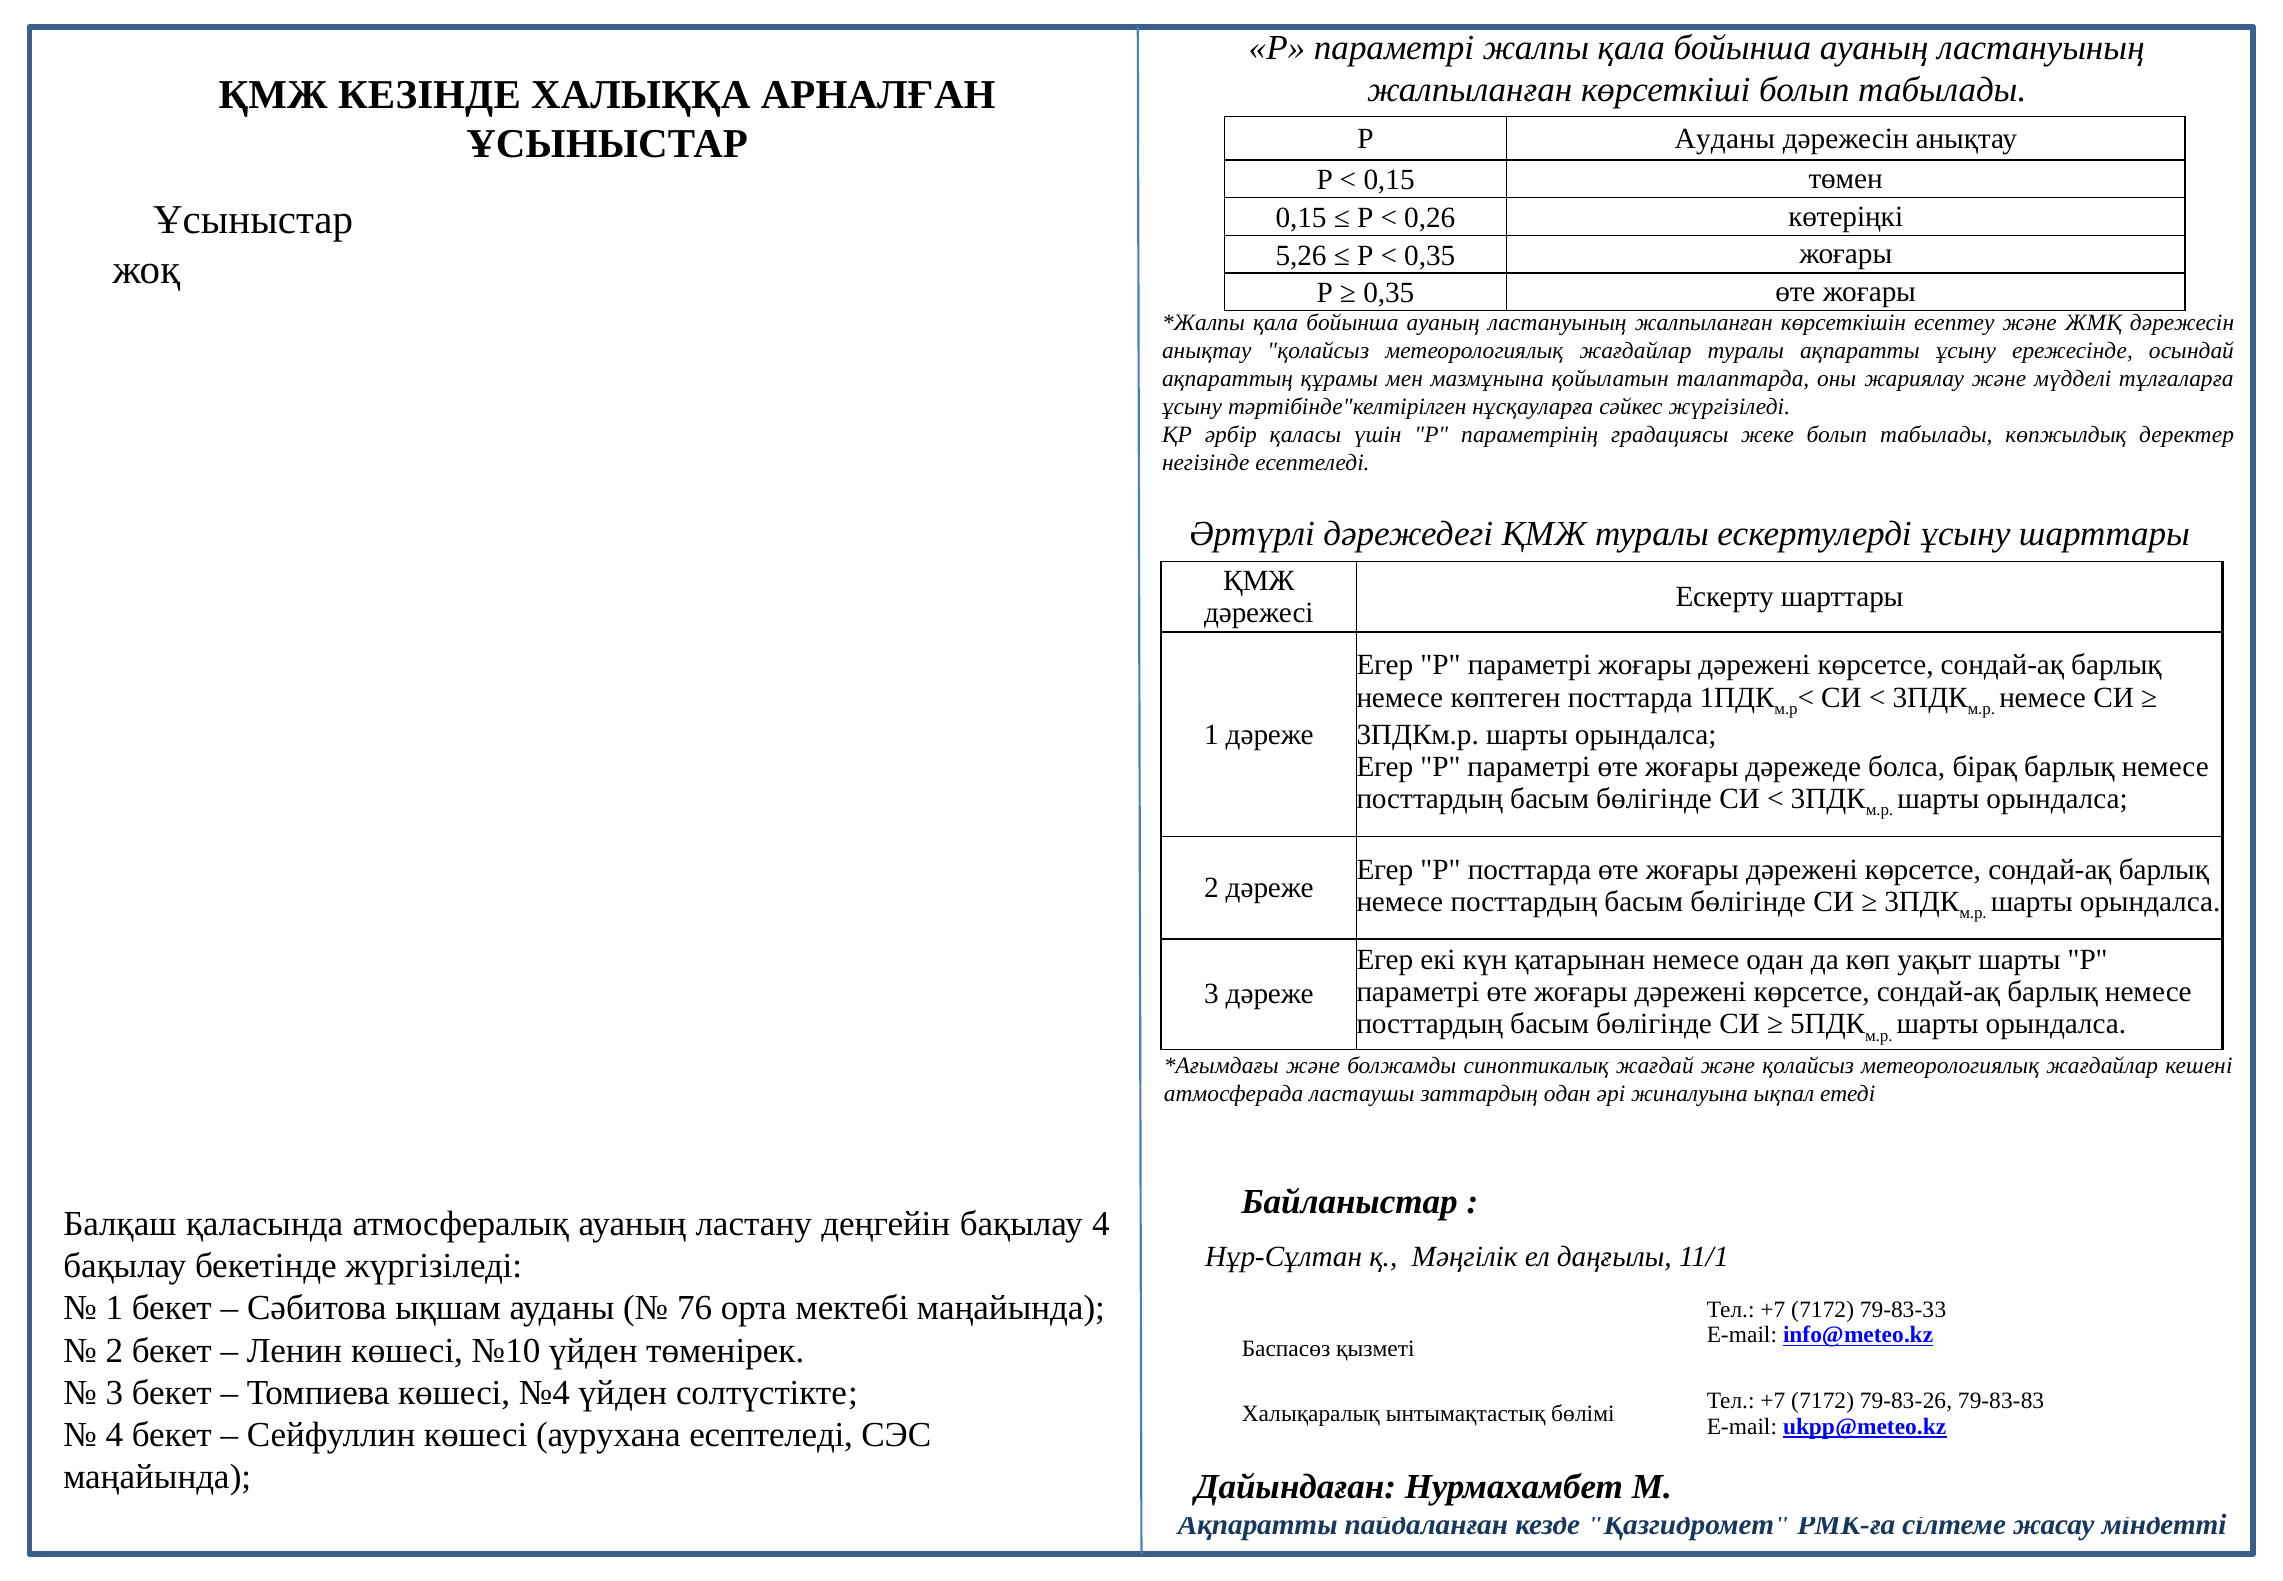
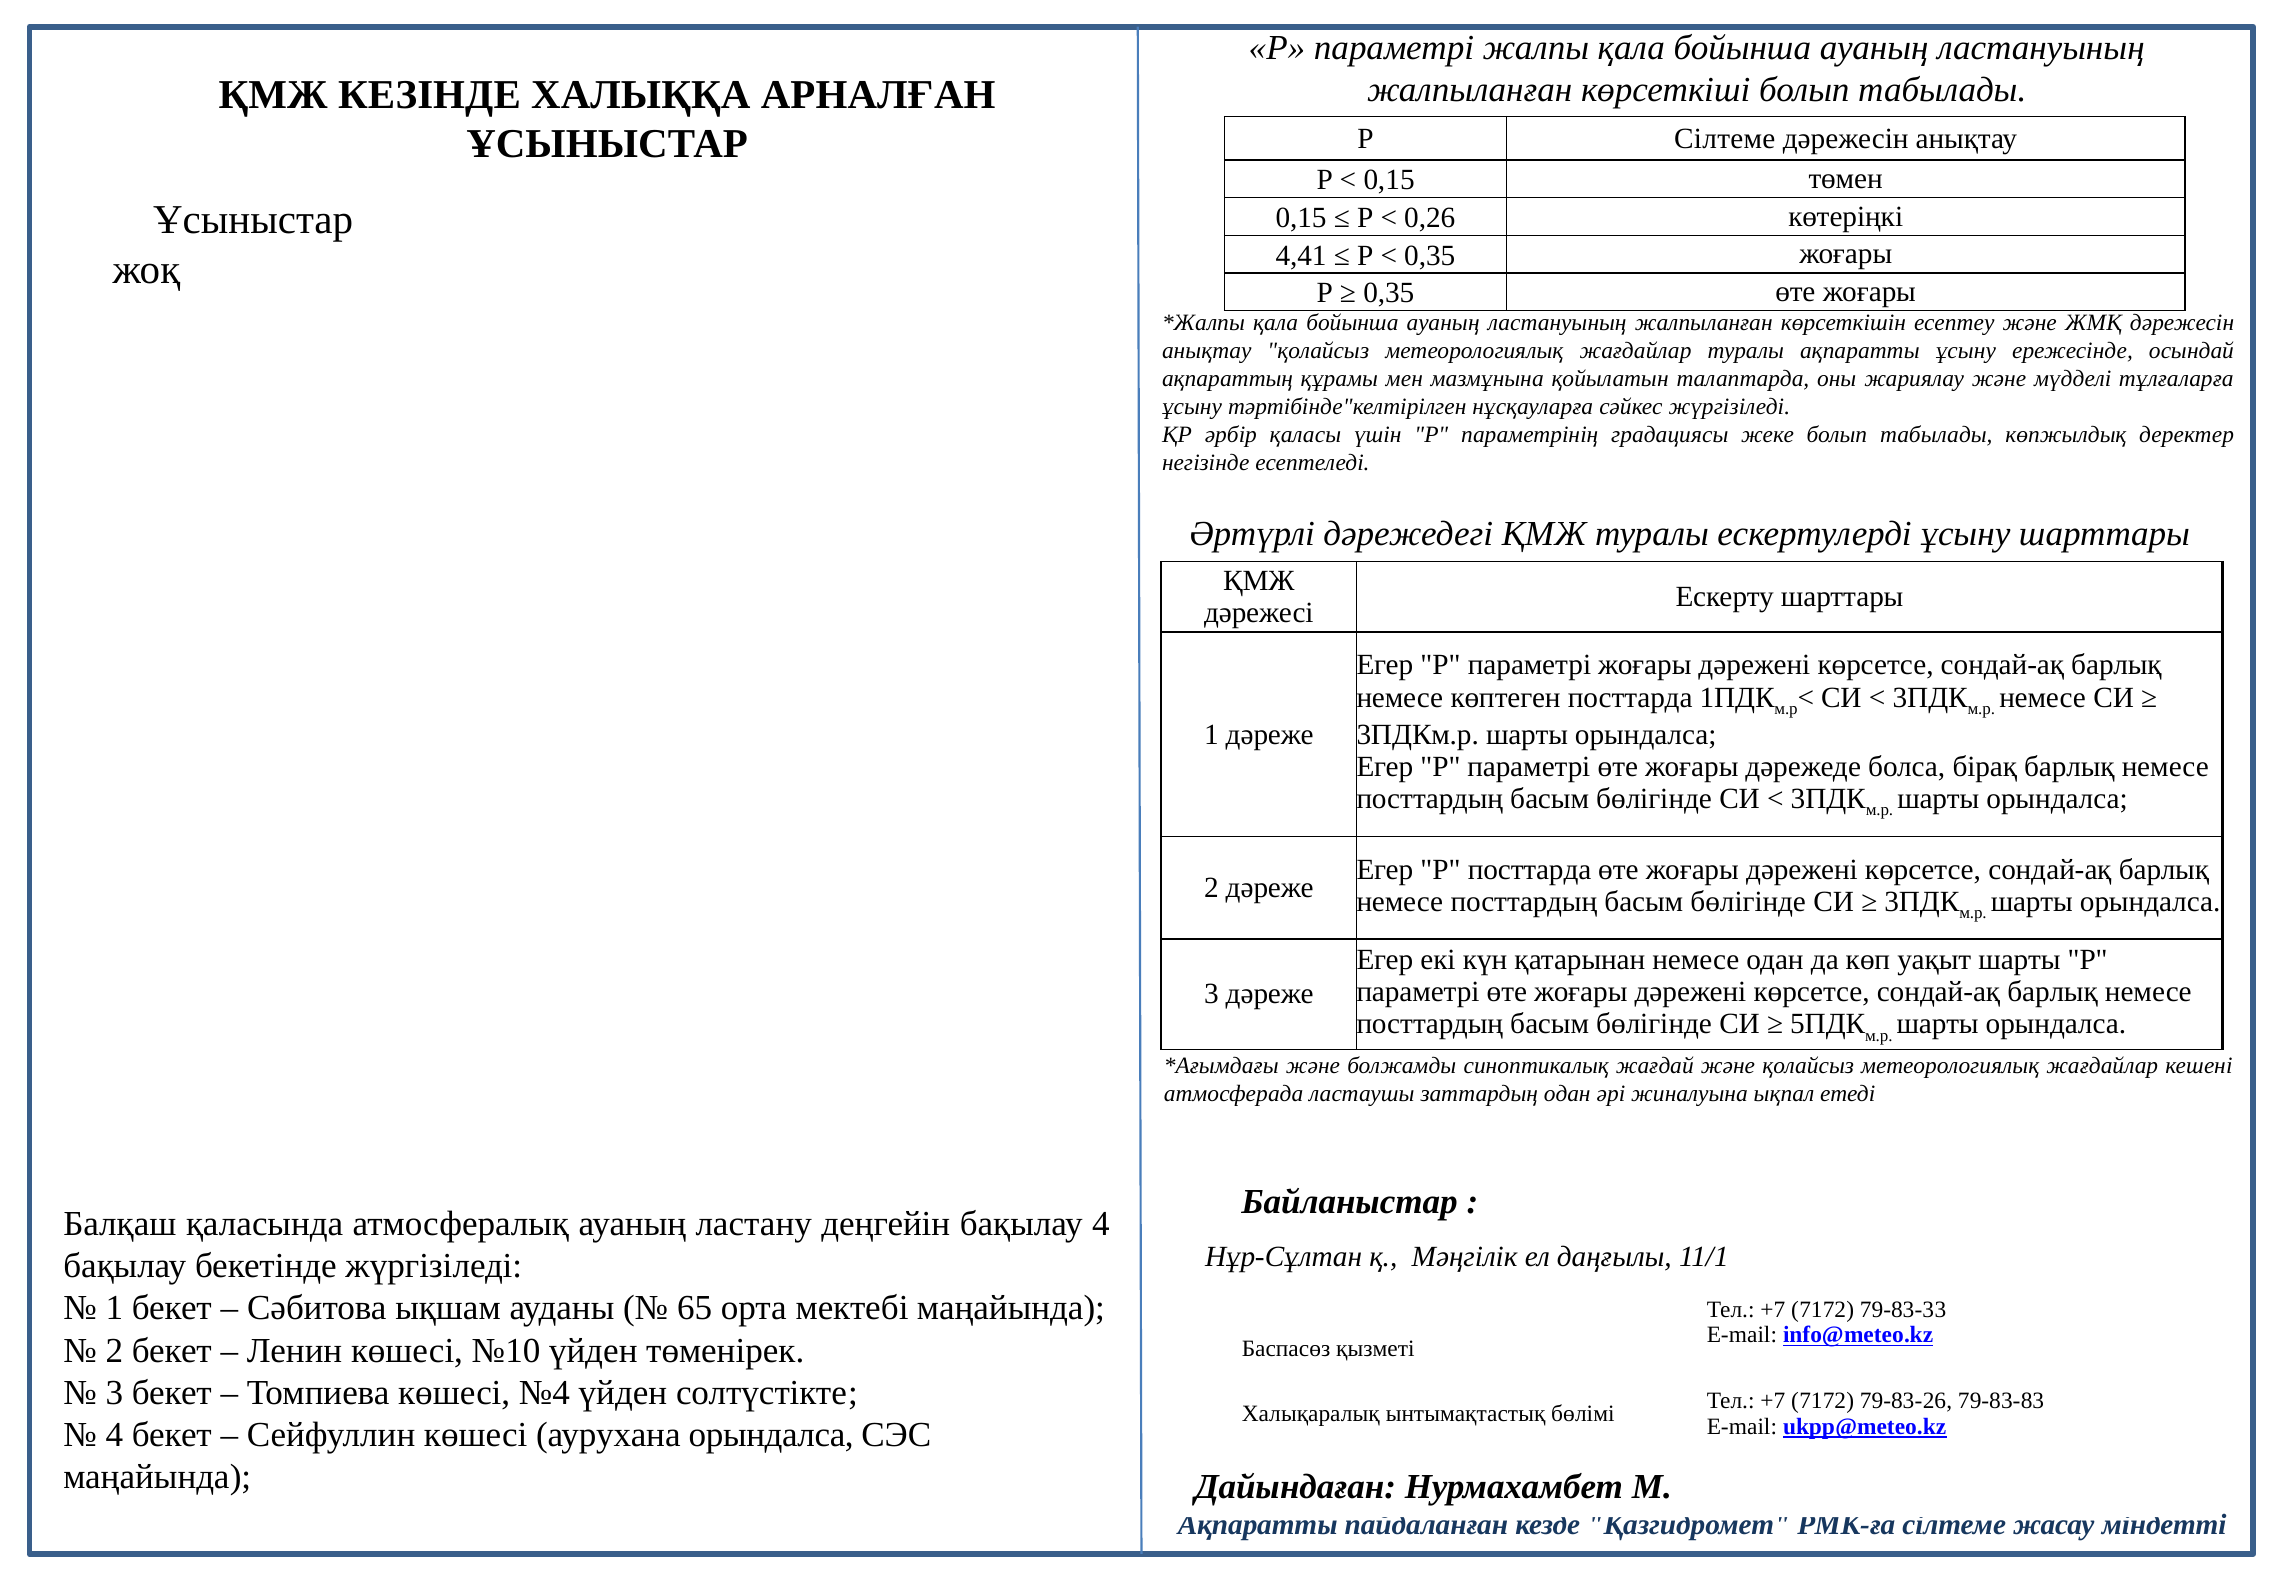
Р Ауданы: Ауданы -> Сілтеме (1725, 138)
5,26: 5,26 -> 4,41 (1301, 255)
76: 76 -> 65 (695, 1308)
аурухана есептеледі: есептеледі -> орындалса (771, 1434)
